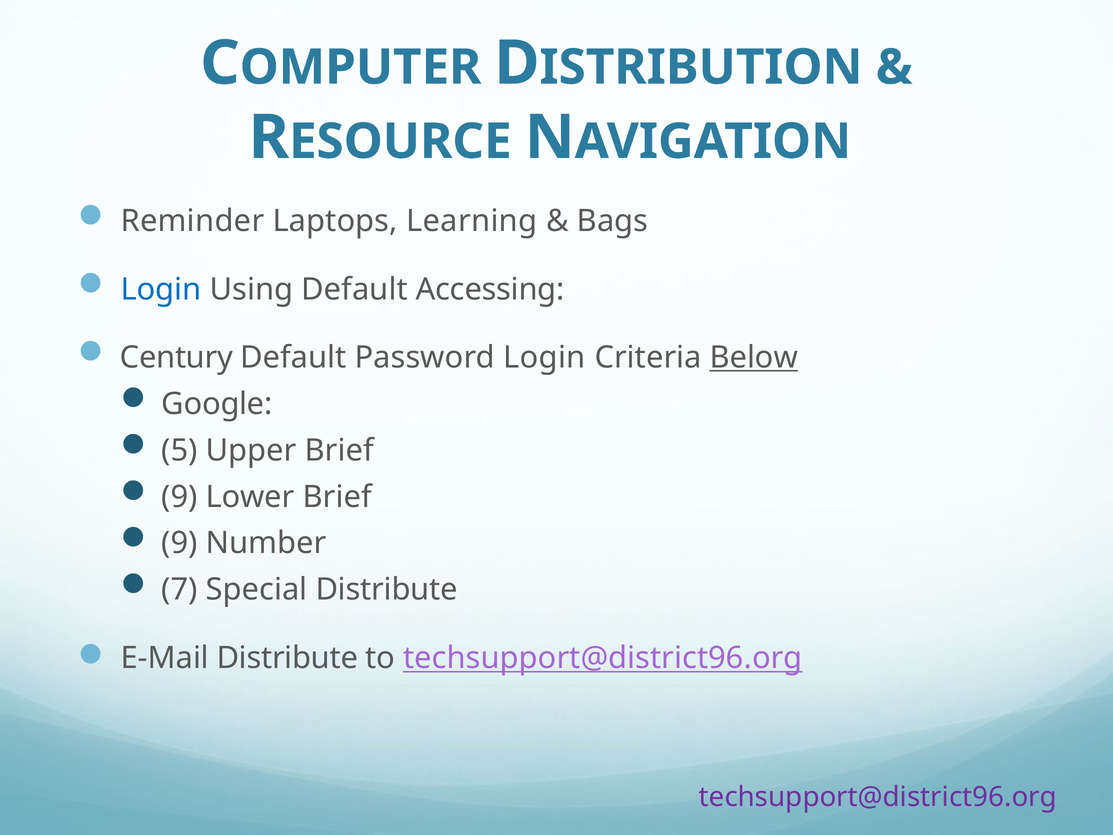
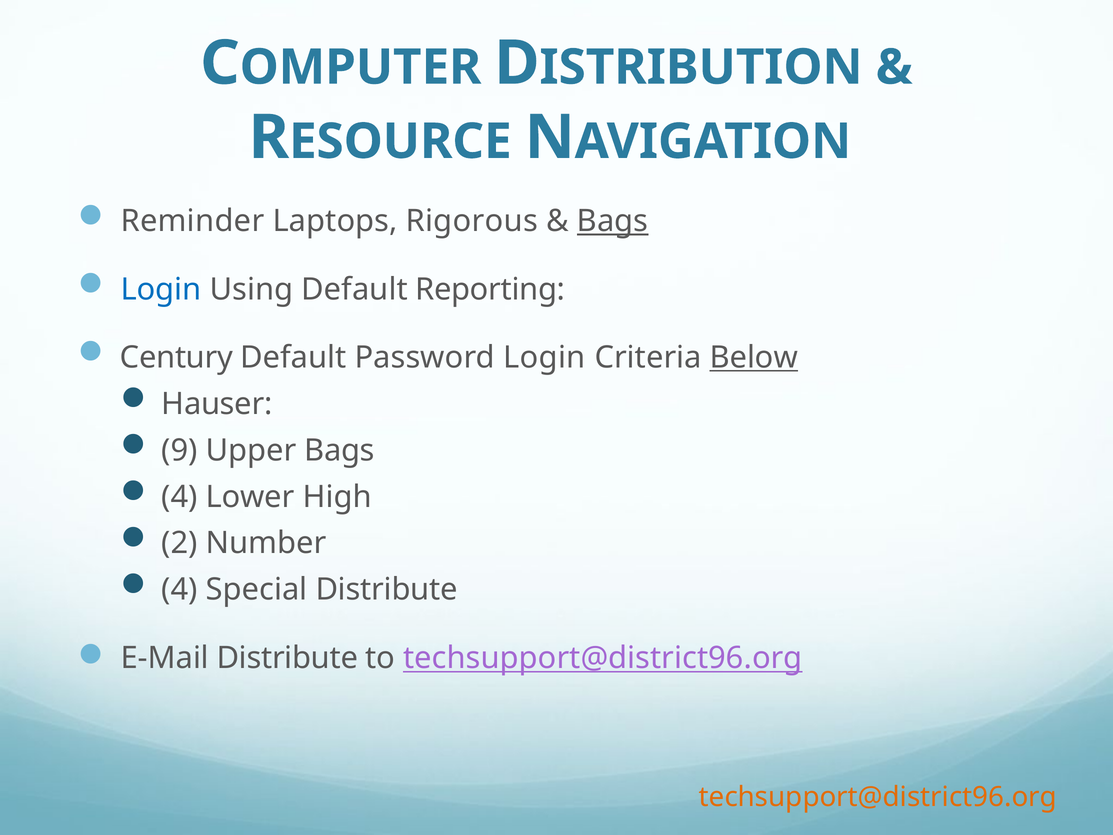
Learning: Learning -> Rigorous (472, 221)
Bags underline: none -> present (613, 221)
Accessing: Accessing -> Reporting (490, 289)
Google: Google -> Hauser (217, 404)
5: 5 -> 9 (180, 450)
Upper Brief: Brief -> Bags (340, 450)
9: 9 -> 4 (180, 497)
Lower Brief: Brief -> High (337, 497)
9: 9 -> 2 (180, 543)
7: 7 -> 4 (180, 590)
techsupport@district96.org colour: purple -> orange (878, 797)
